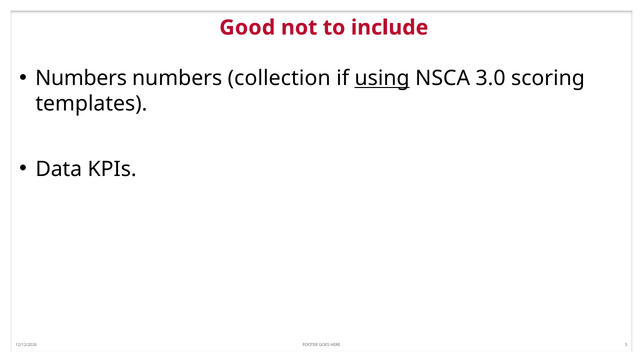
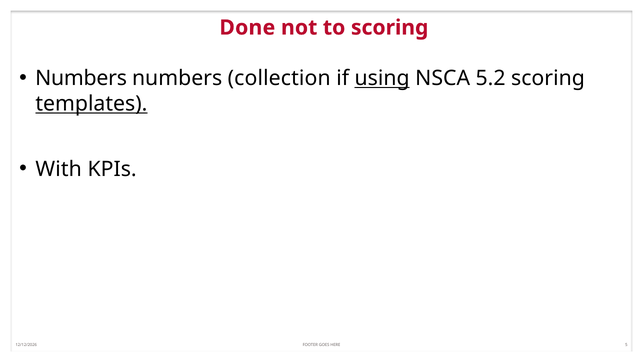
Good: Good -> Done (247, 28)
to include: include -> scoring (390, 28)
3.0: 3.0 -> 5.2 (491, 78)
templates underline: none -> present (91, 104)
Data: Data -> With (59, 169)
